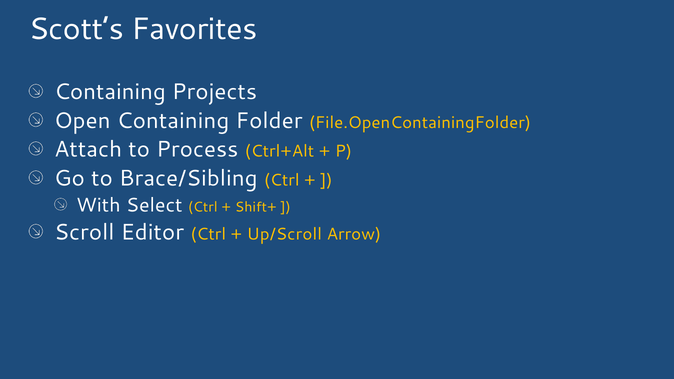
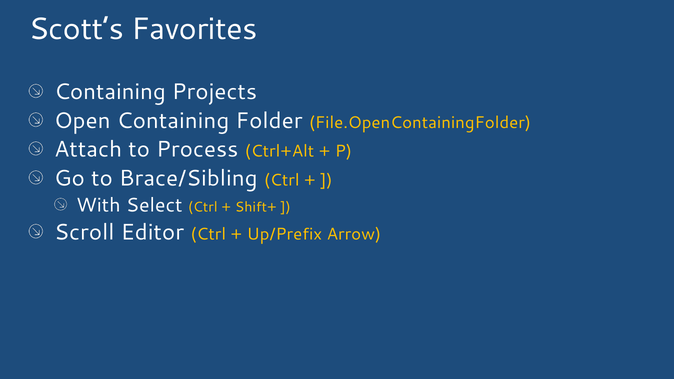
Up/Scroll: Up/Scroll -> Up/Prefix (284, 234)
